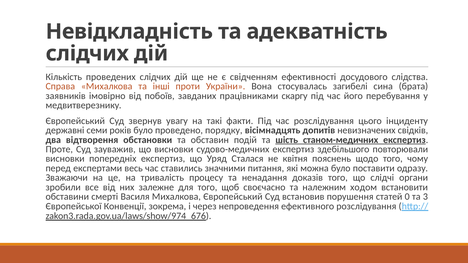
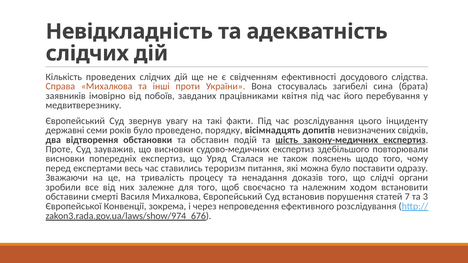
скаргу: скаргу -> квітня (295, 96)
станом-медичних: станом-медичних -> закону-медичних (341, 140)
квітня: квітня -> також (295, 159)
значними: значними -> тероризм (225, 168)
0: 0 -> 7 (407, 197)
